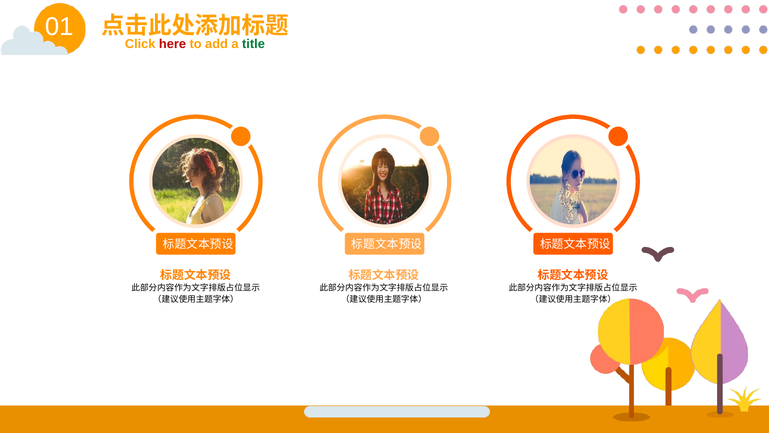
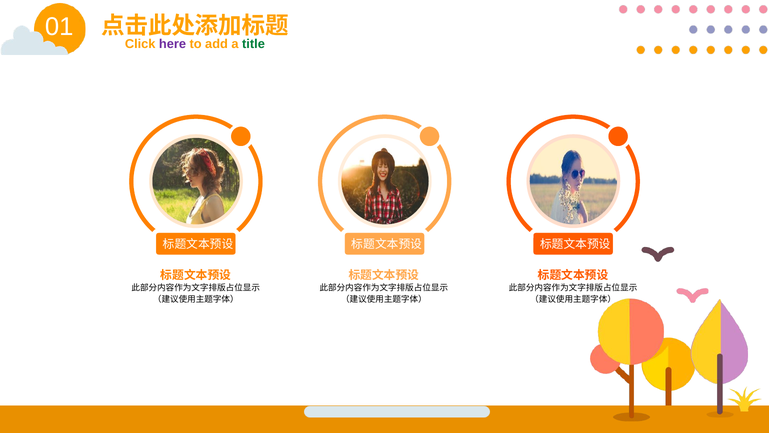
here colour: red -> purple (172, 44)
